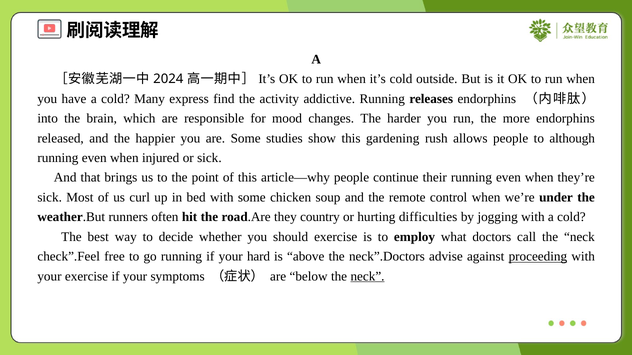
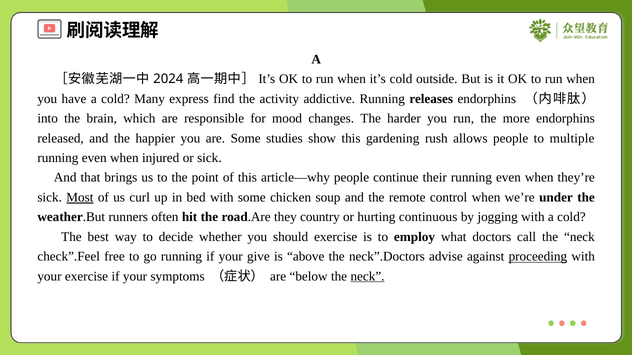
although: although -> multiple (572, 138)
Most underline: none -> present (80, 198)
difficulties: difficulties -> continuous (428, 217)
hard: hard -> give (258, 257)
